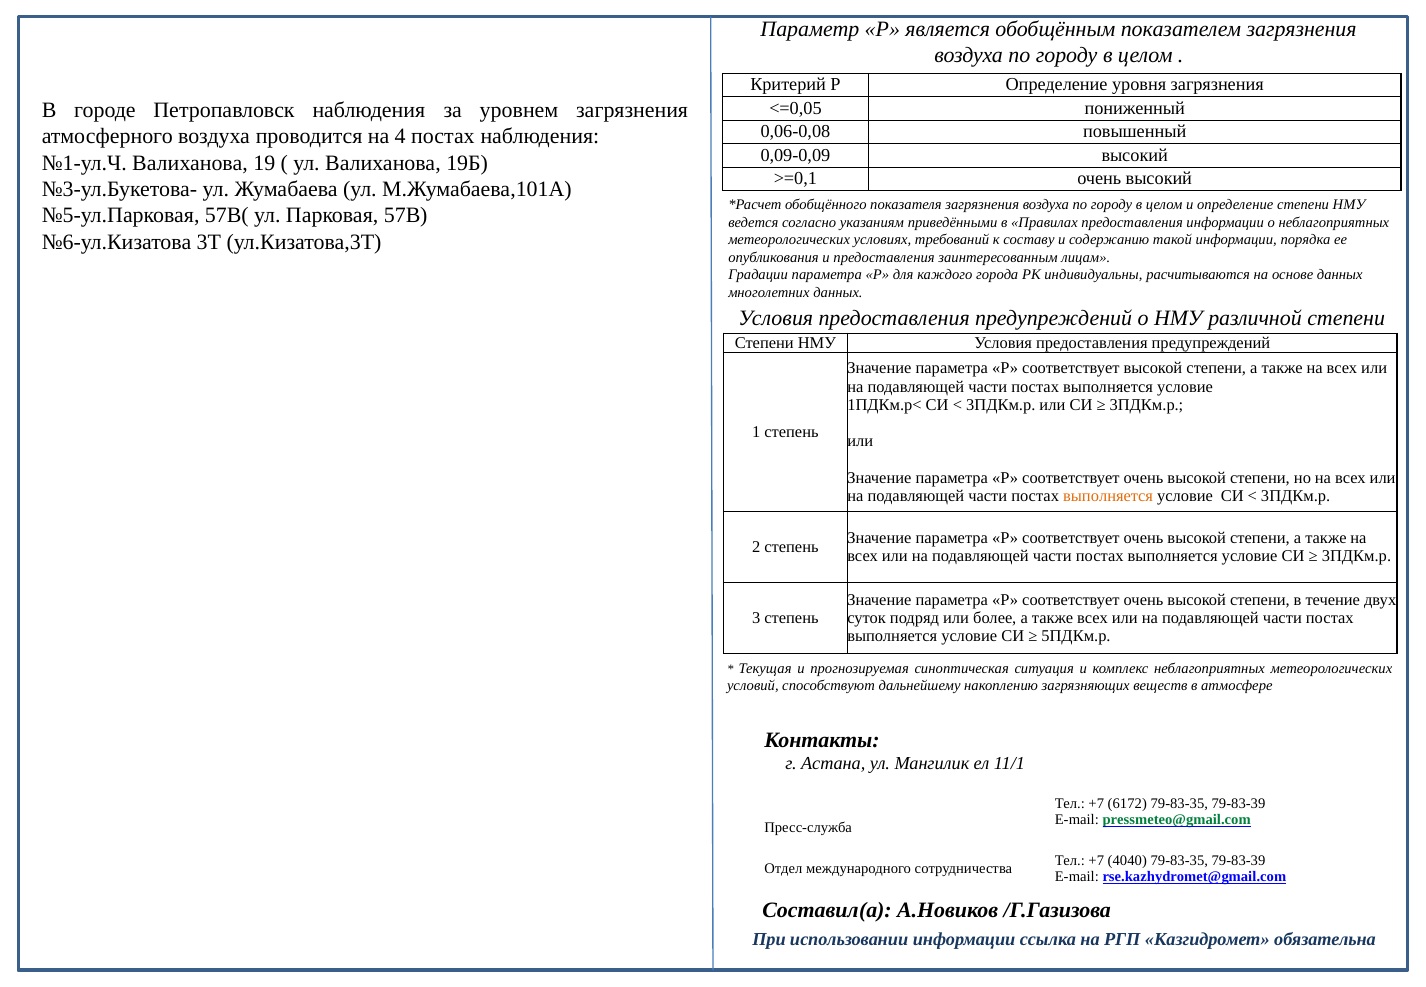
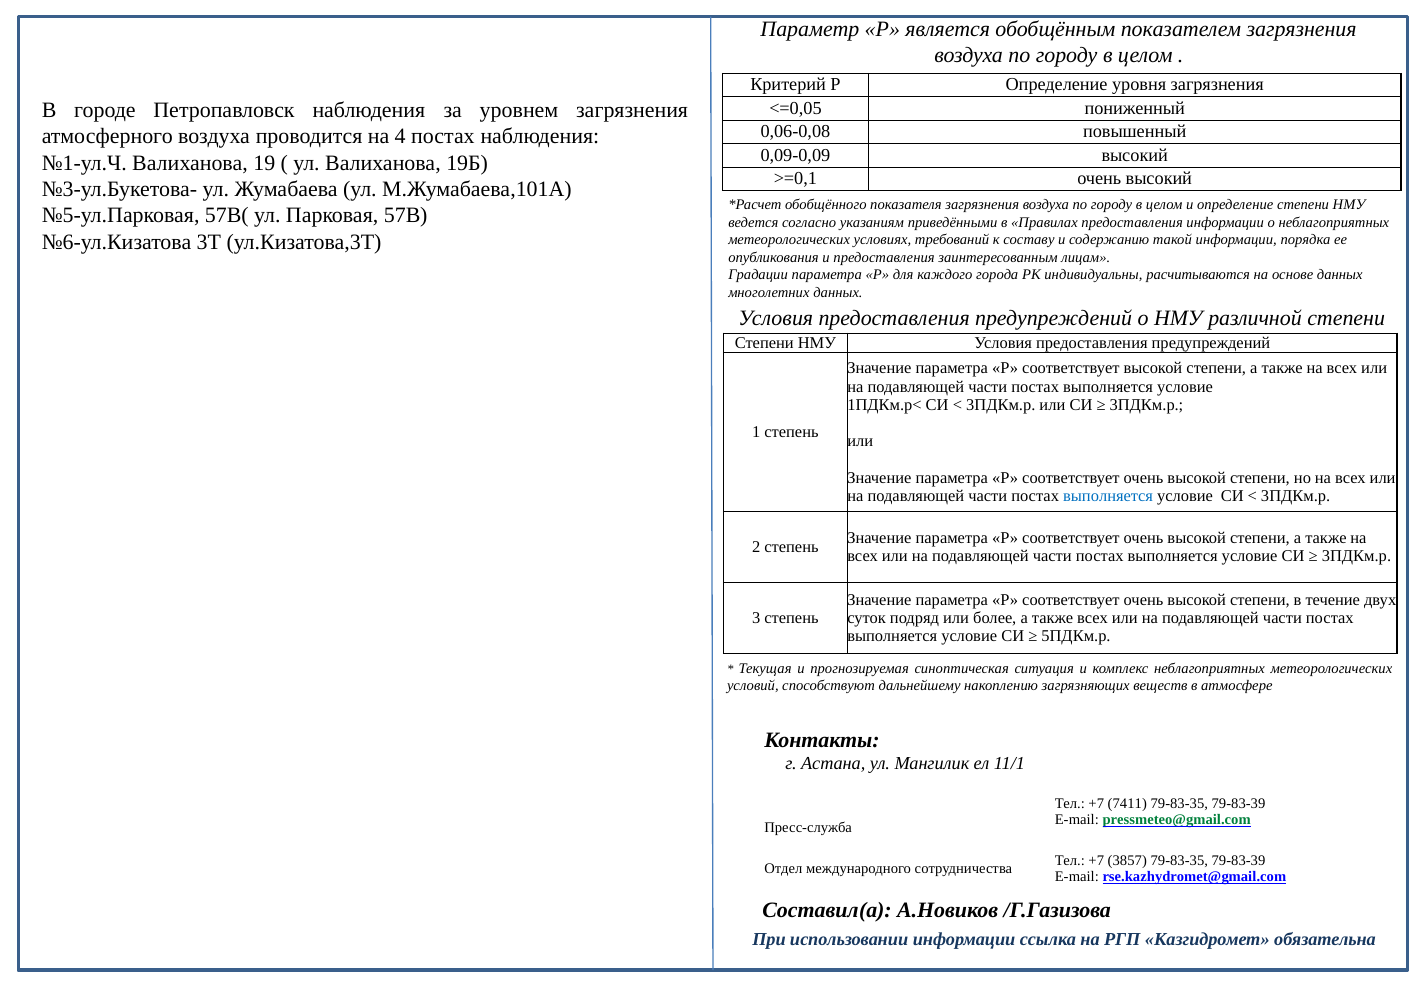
выполняется colour: orange -> blue (1108, 496)
6172: 6172 -> 7411 (1127, 804)
4040: 4040 -> 3857 (1127, 861)
